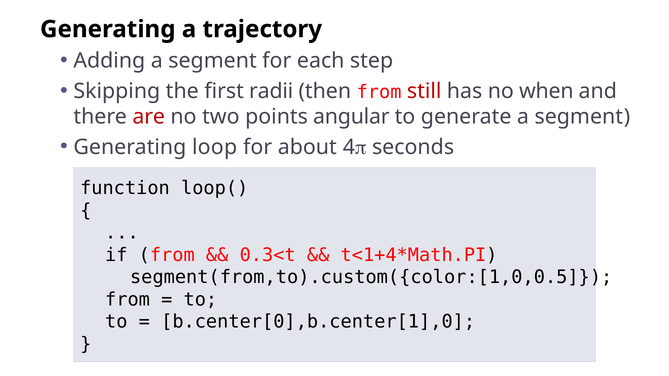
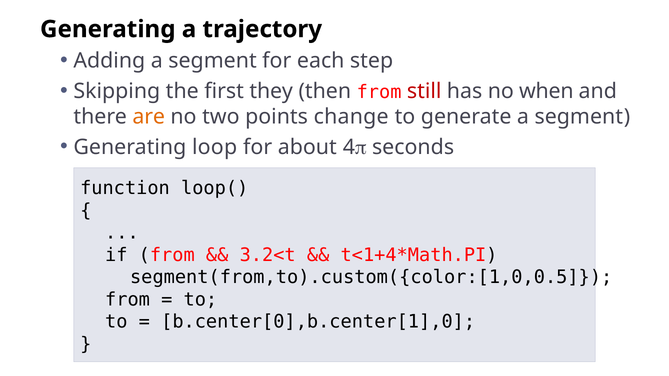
radii: radii -> they (271, 91)
are colour: red -> orange (149, 117)
angular: angular -> change (351, 117)
0.3<t: 0.3<t -> 3.2<t (268, 255)
